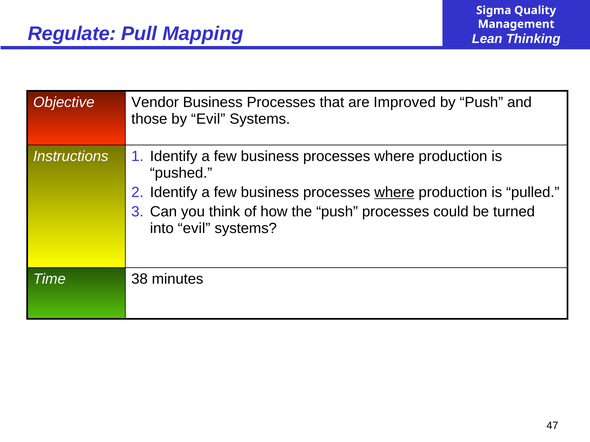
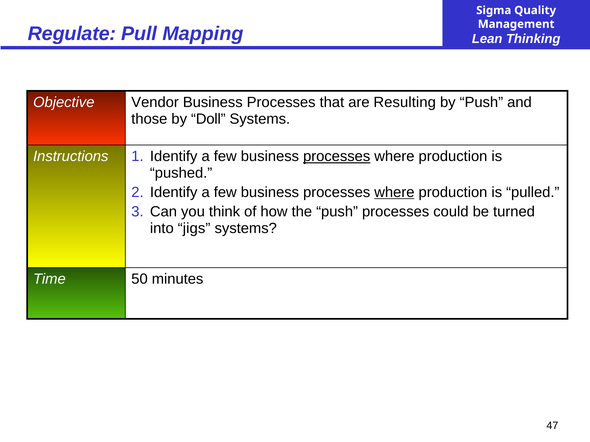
Improved: Improved -> Resulting (405, 102)
by Evil: Evil -> Doll (208, 119)
processes underline: none -> present (337, 157)
into evil: evil -> jigs (194, 229)
38: 38 -> 50 (140, 279)
